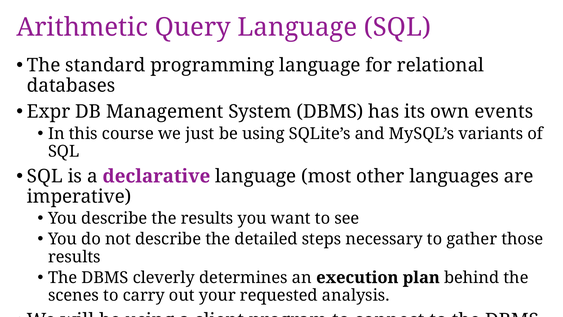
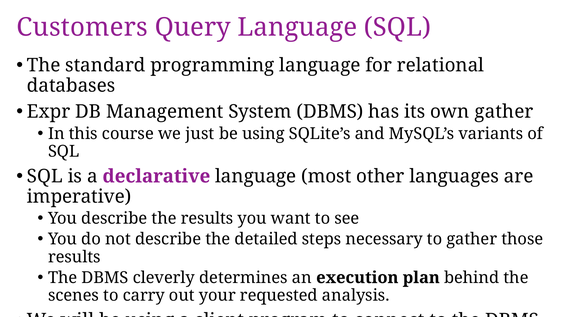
Arithmetic: Arithmetic -> Customers (82, 27)
own events: events -> gather (504, 112)
